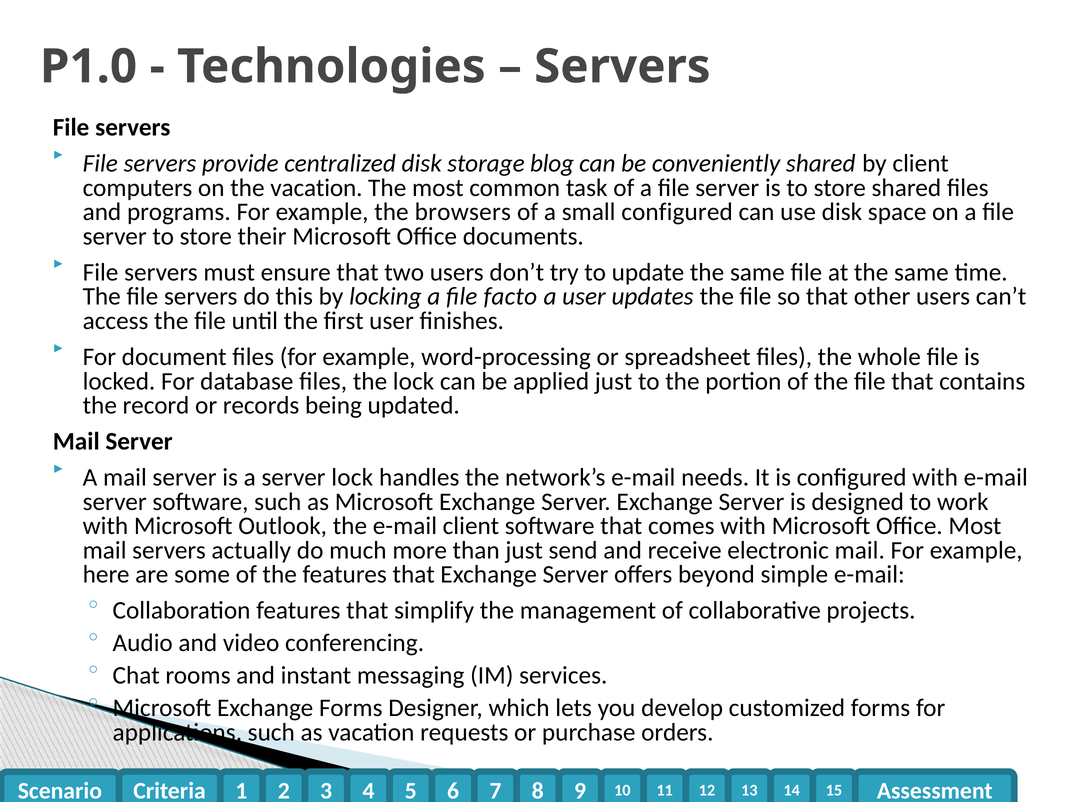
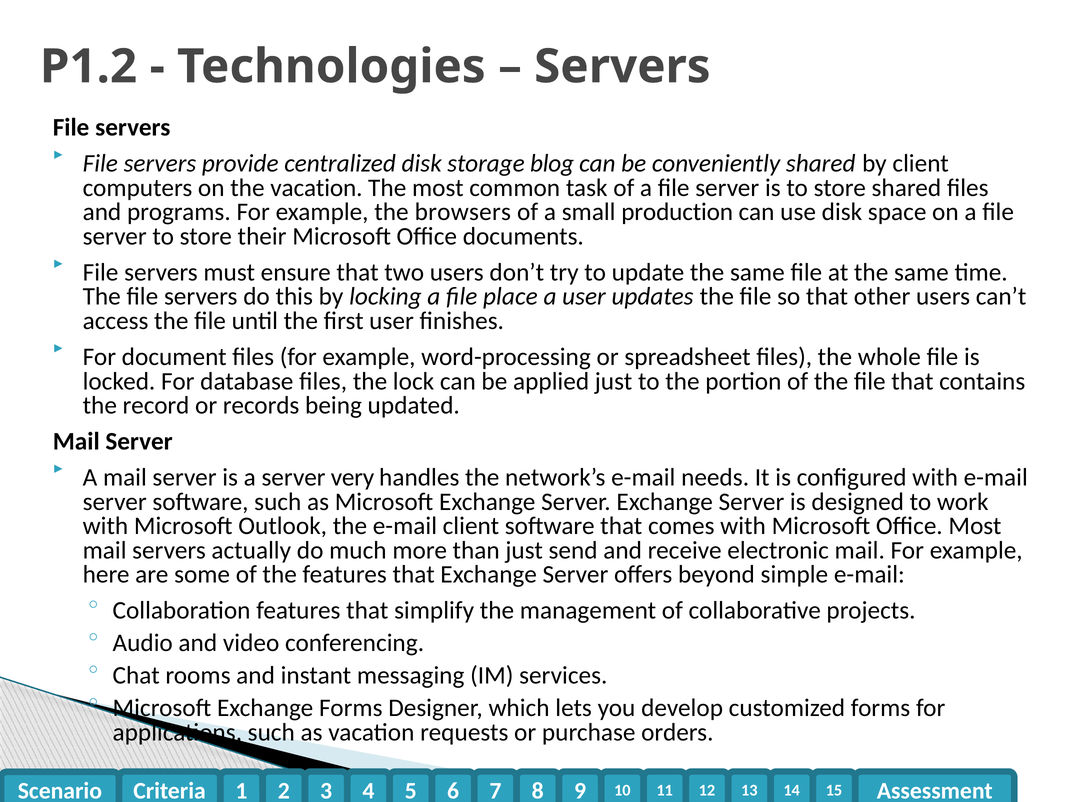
P1.0: P1.0 -> P1.2 (89, 67)
small configured: configured -> production (677, 212)
facto: facto -> place (510, 296)
server lock: lock -> very (352, 477)
